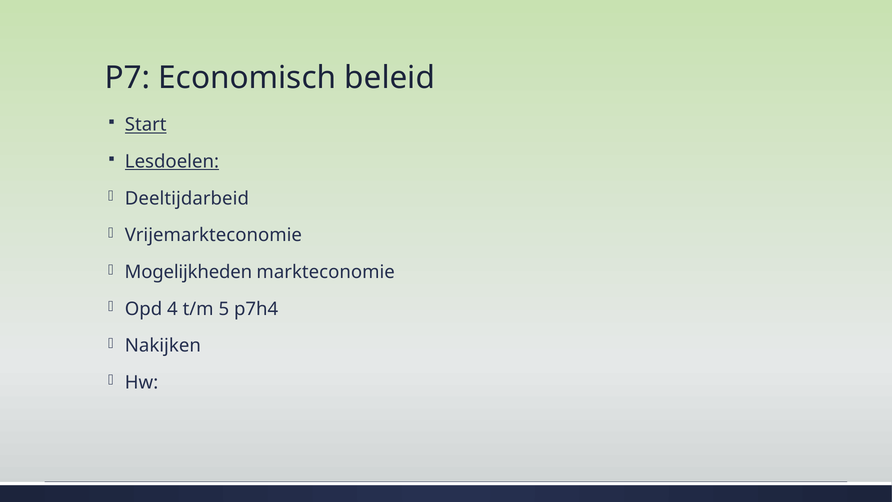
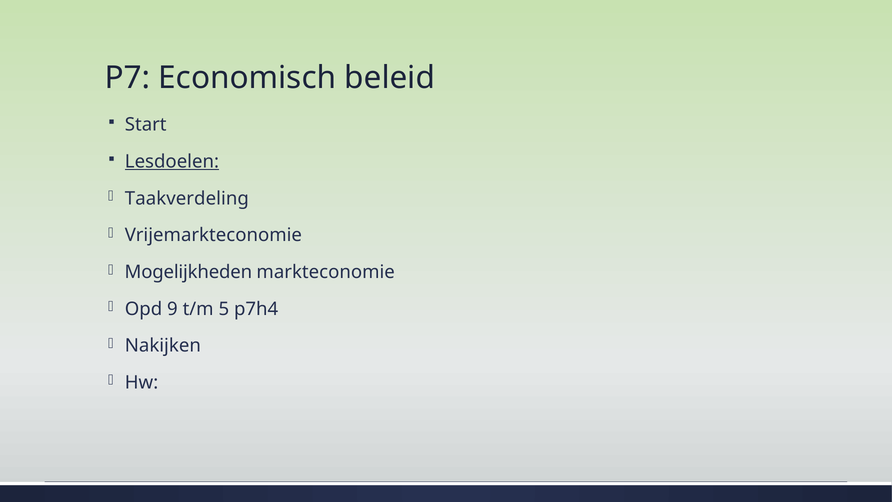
Start underline: present -> none (146, 125)
Deeltijdarbeid: Deeltijdarbeid -> Taakverdeling (187, 198)
4: 4 -> 9 (172, 309)
